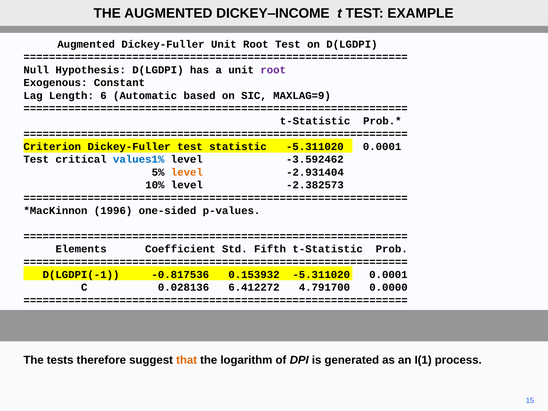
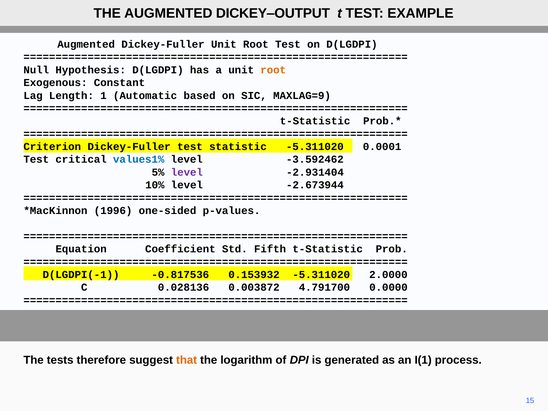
DICKEY‒INCOME: DICKEY‒INCOME -> DICKEY‒OUTPUT (273, 13)
root colour: purple -> orange (273, 70)
6: 6 -> 1 (103, 96)
level colour: orange -> purple (187, 172)
-2.382573: -2.382573 -> -2.673944 (315, 185)
Elements: Elements -> Equation (81, 249)
0.153932 -5.311020 0.0001: 0.0001 -> 2.0000 (388, 275)
6.412272: 6.412272 -> 0.003872 (254, 287)
